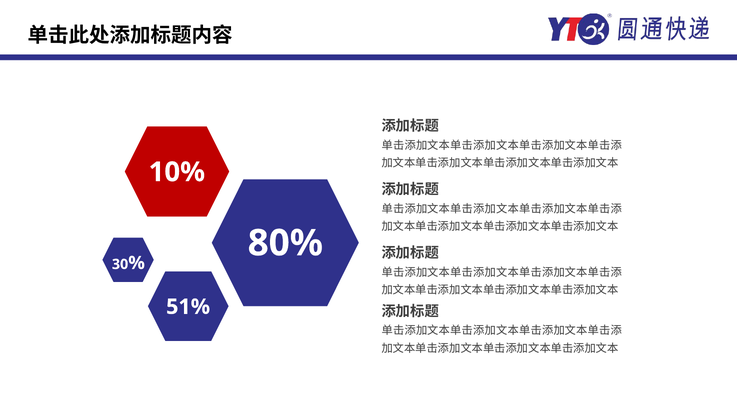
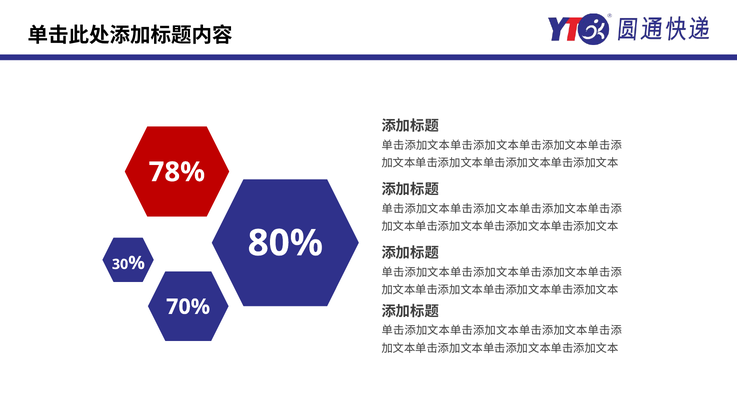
10%: 10% -> 78% (177, 172)
51%: 51% -> 70% (188, 306)
